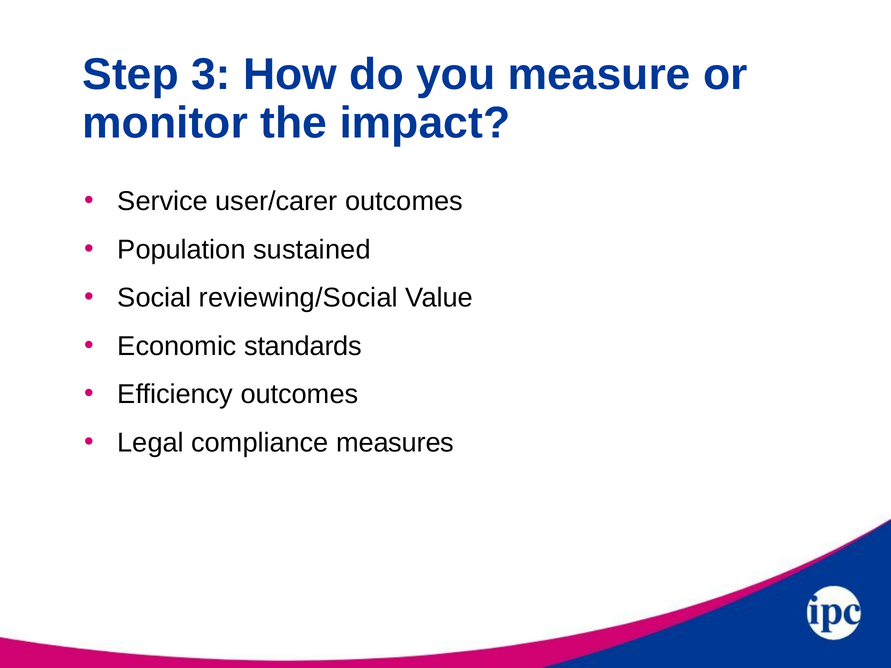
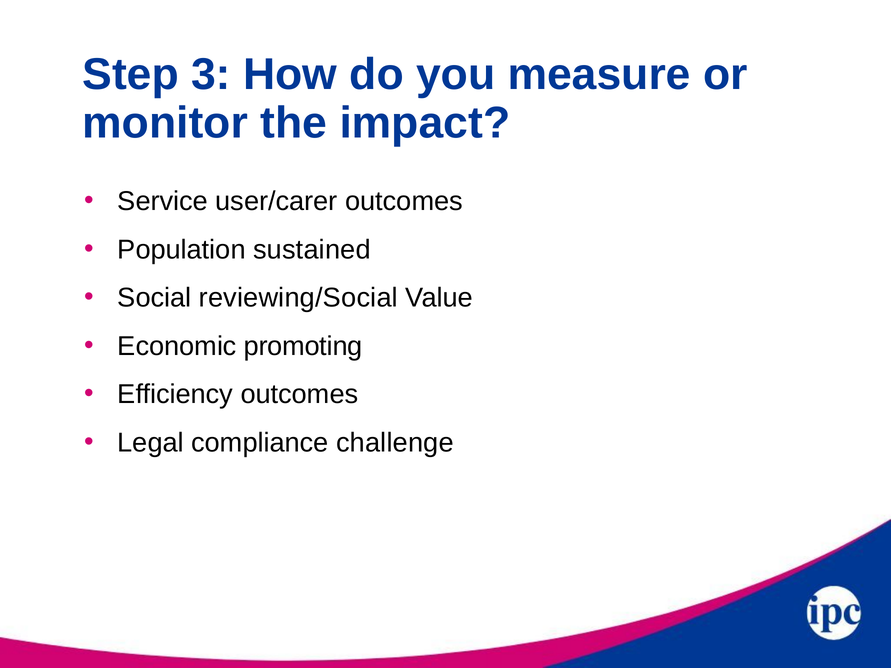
standards: standards -> promoting (303, 346)
measures: measures -> challenge (395, 443)
